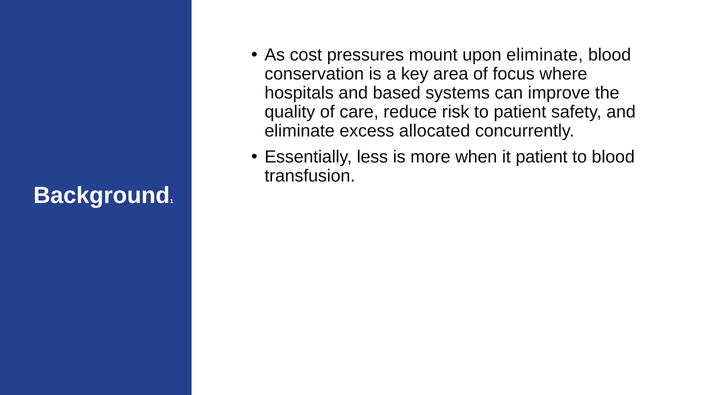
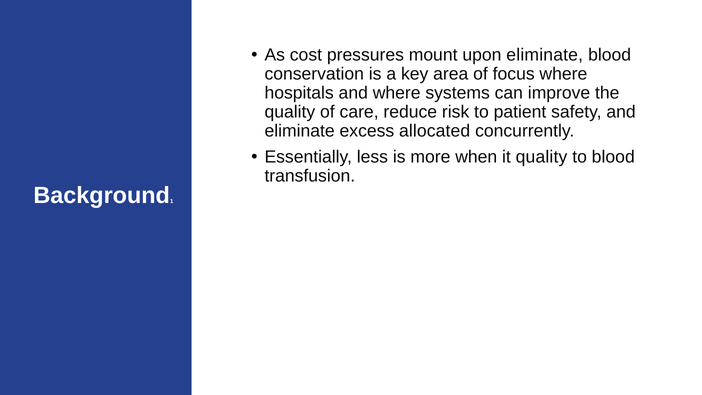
and based: based -> where (397, 93)
it patient: patient -> quality (542, 157)
